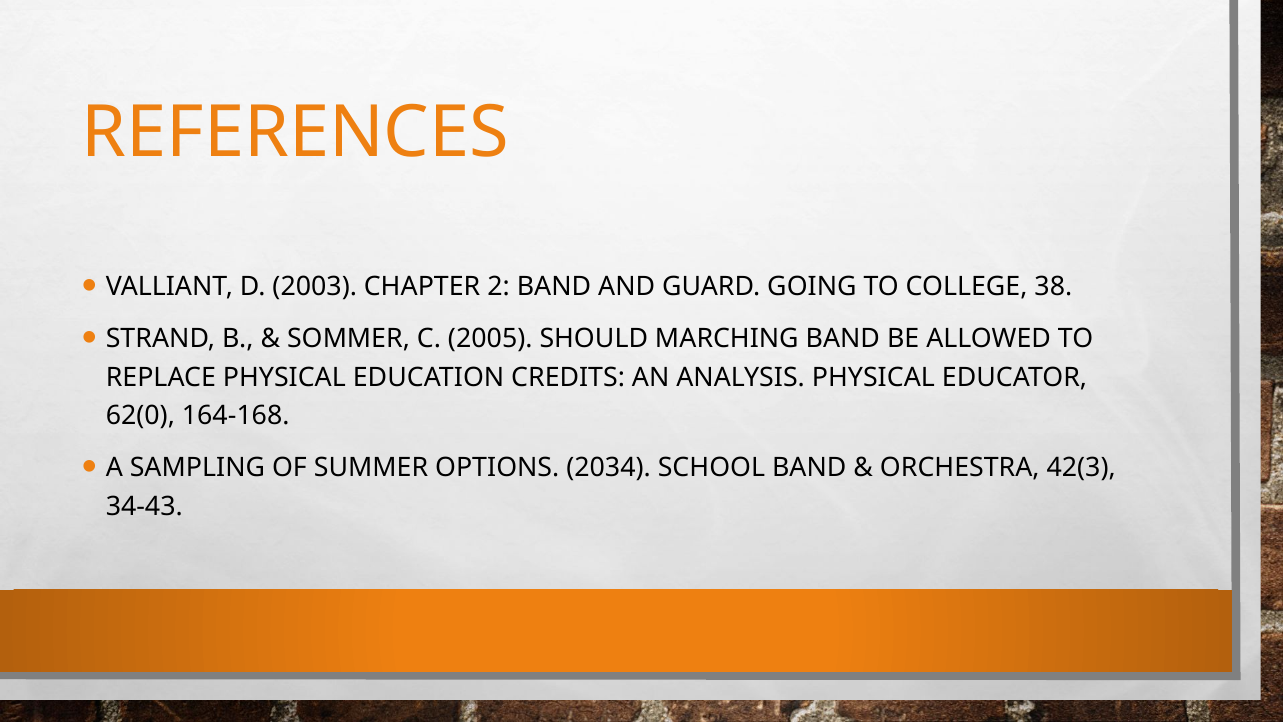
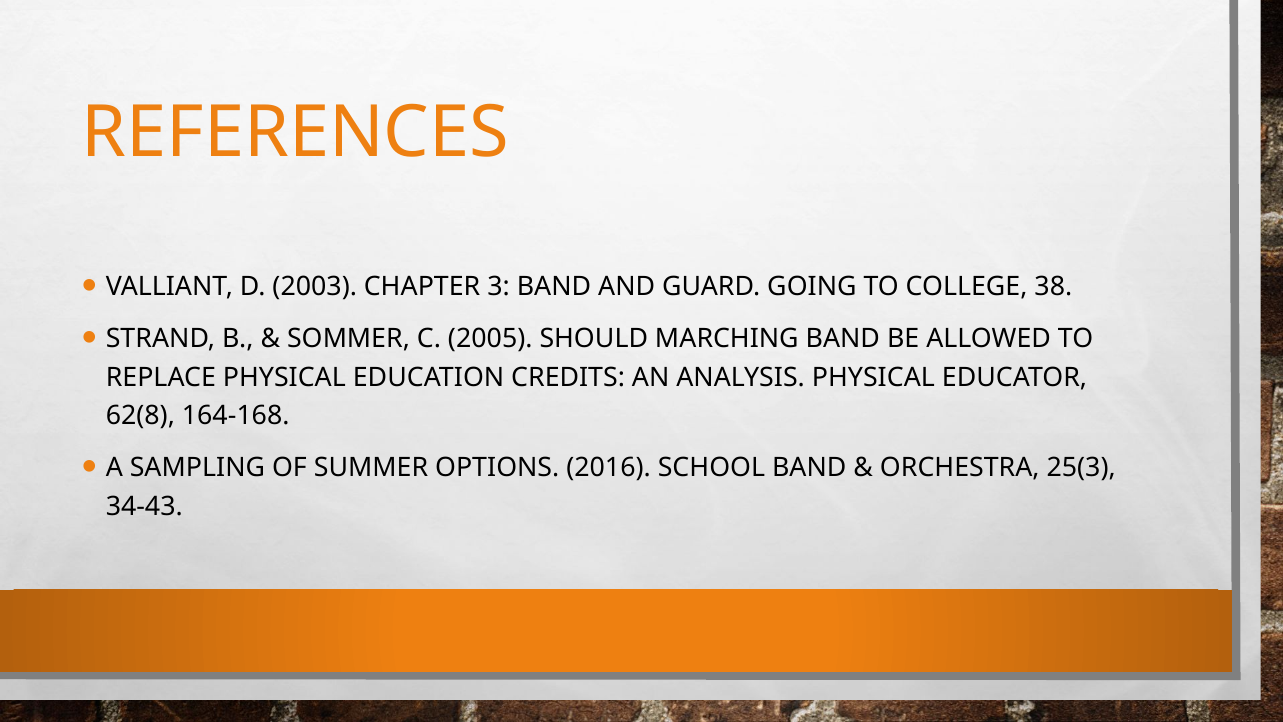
2: 2 -> 3 (499, 287)
62(0: 62(0 -> 62(8 (140, 416)
2034: 2034 -> 2016 (609, 468)
42(3: 42(3 -> 25(3 (1081, 468)
